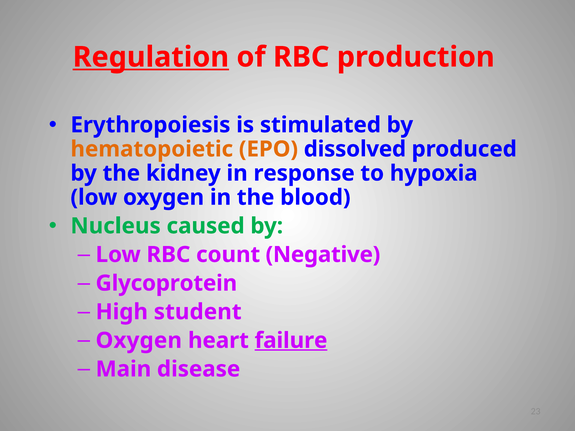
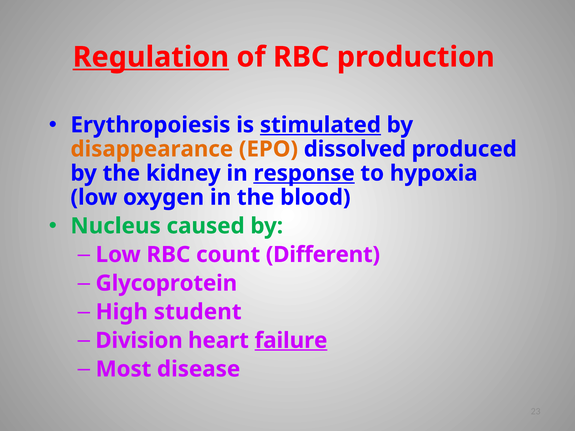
stimulated underline: none -> present (320, 125)
hematopoietic: hematopoietic -> disappearance (152, 149)
response underline: none -> present (304, 173)
Negative: Negative -> Different (323, 255)
Oxygen: Oxygen -> Division (139, 341)
Main: Main -> Most (123, 369)
